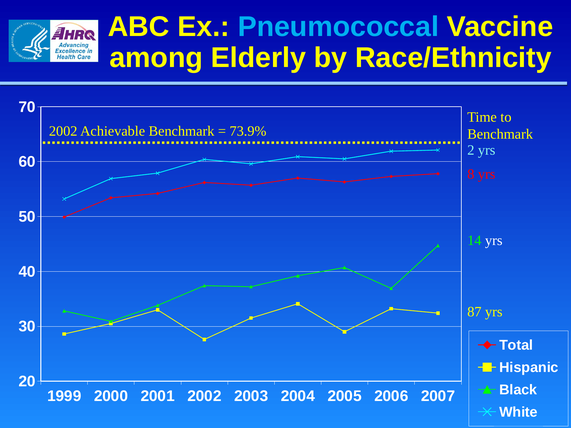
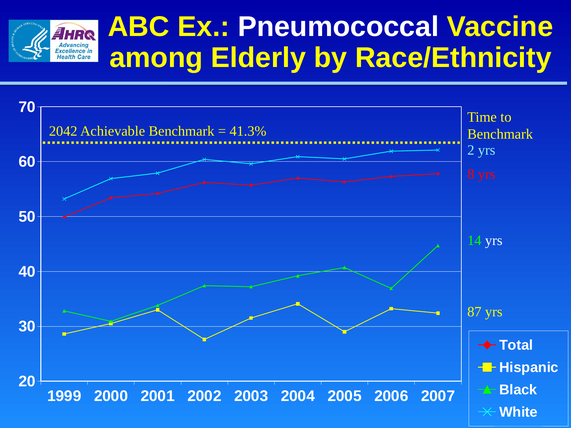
Pneumococcal colour: light blue -> white (338, 27)
2002: 2002 -> 2042 (63, 131)
73.9%: 73.9% -> 41.3% (248, 131)
